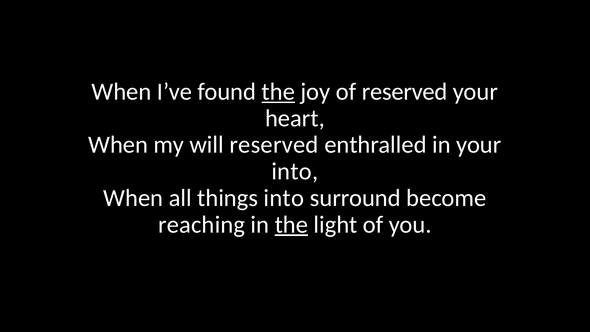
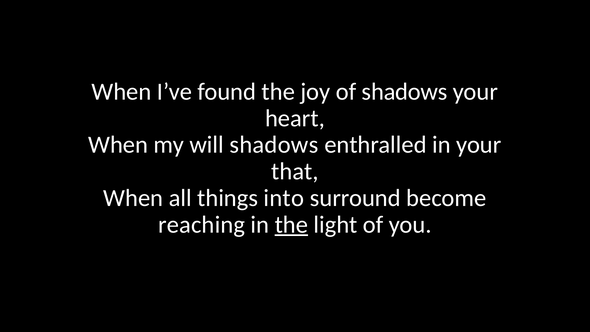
the underline: present -> none (278, 92)
of reserved: reserved -> shadows (405, 92)
will reserved: reserved -> shadows (274, 145)
into: into -> that (295, 171)
